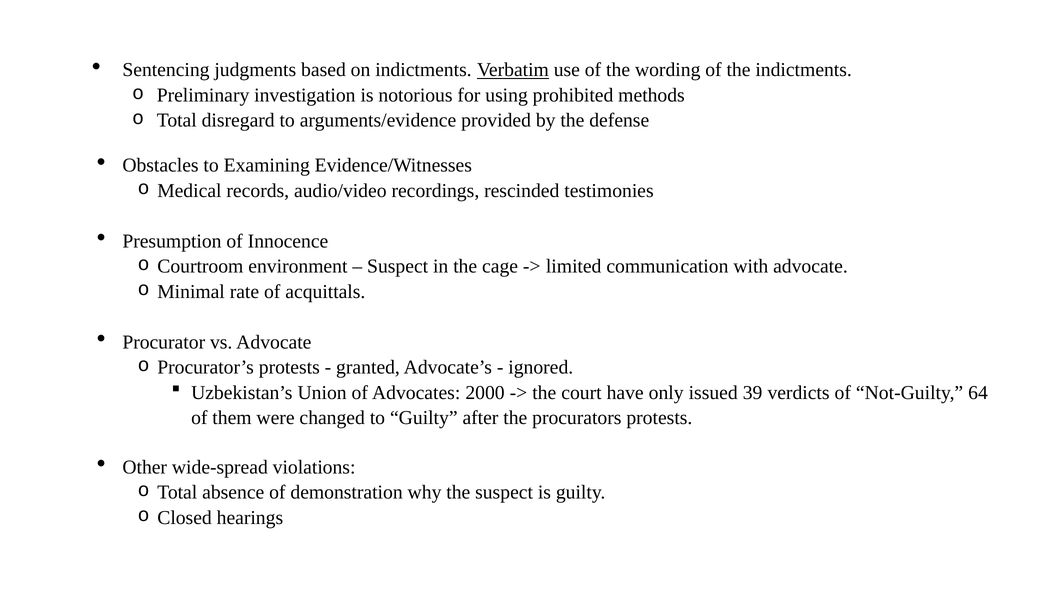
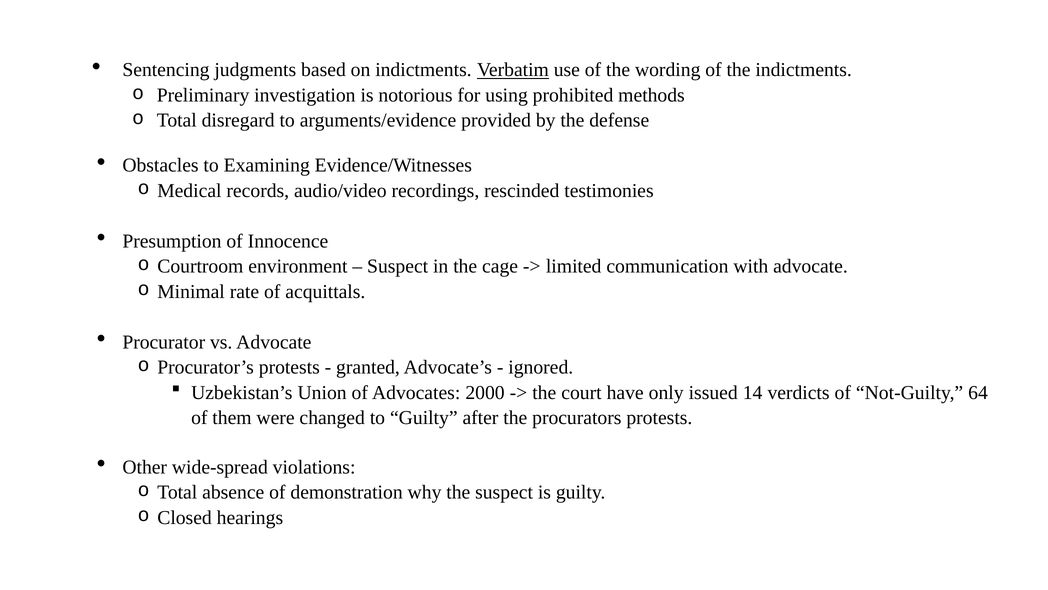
39: 39 -> 14 (753, 392)
